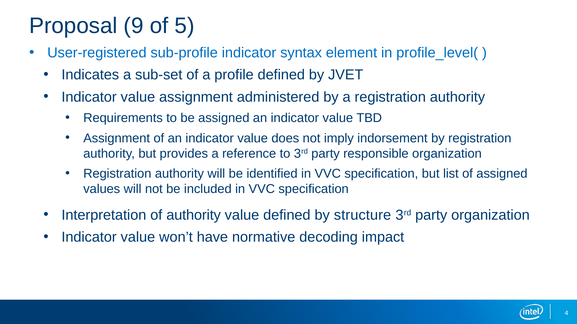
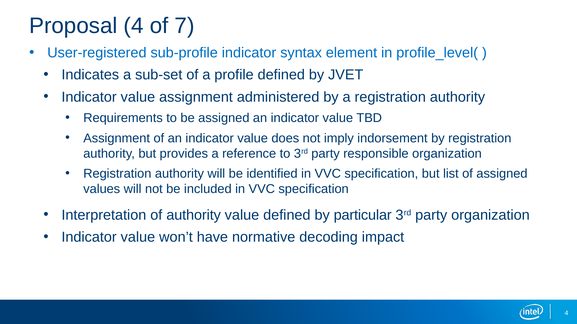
Proposal 9: 9 -> 4 (134, 26)
5: 5 -> 7 (185, 26)
structure: structure -> particular (363, 215)
